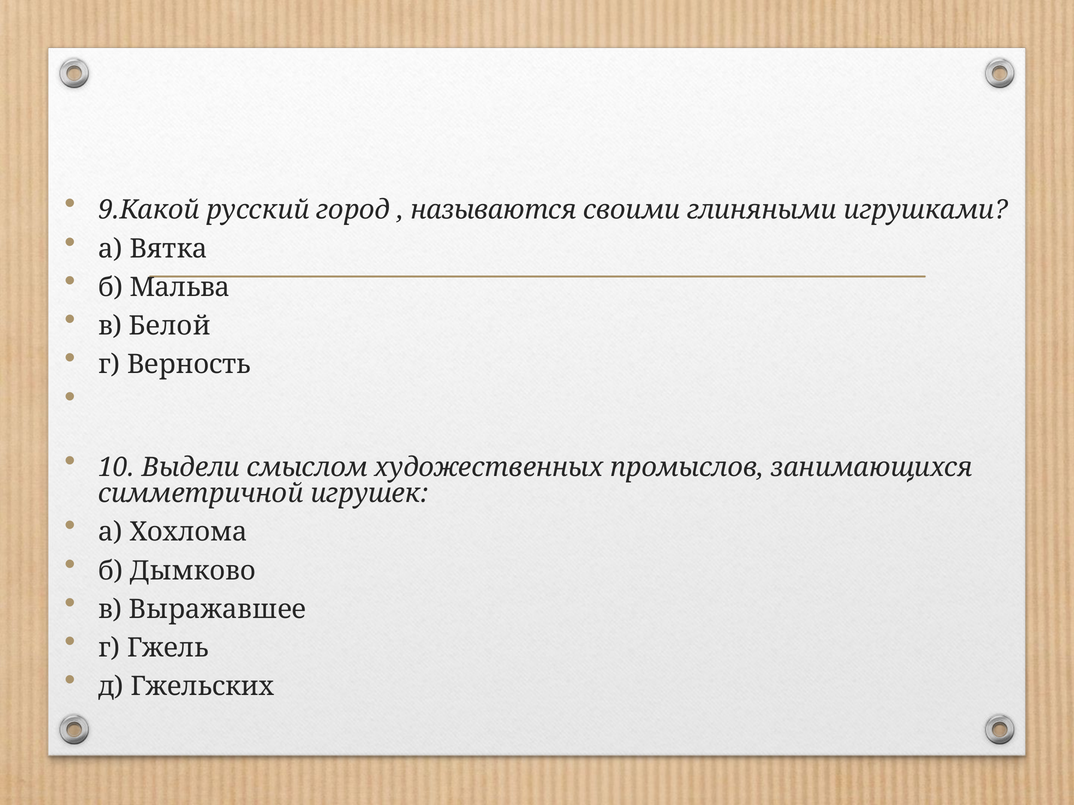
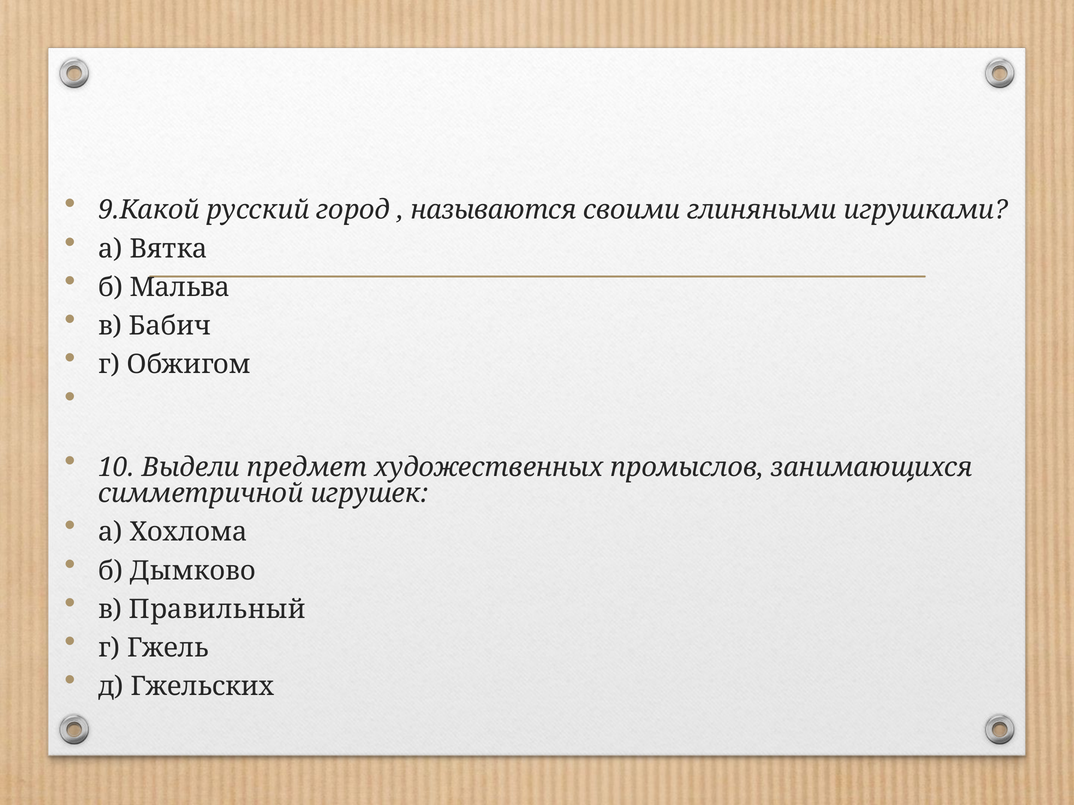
Белой: Белой -> Бабич (170, 326)
Верность: Верность -> Обжигом (189, 365)
смыслом: смыслом -> предмет (307, 468)
Выражавшее: Выражавшее -> Правильный (217, 610)
